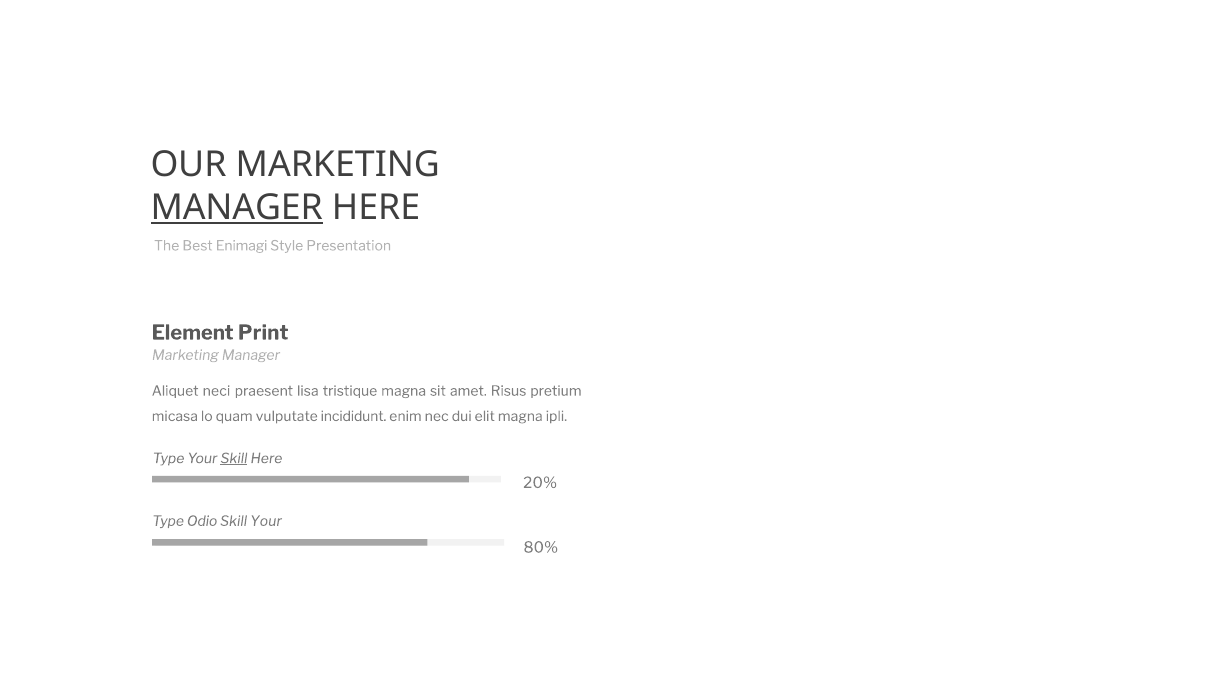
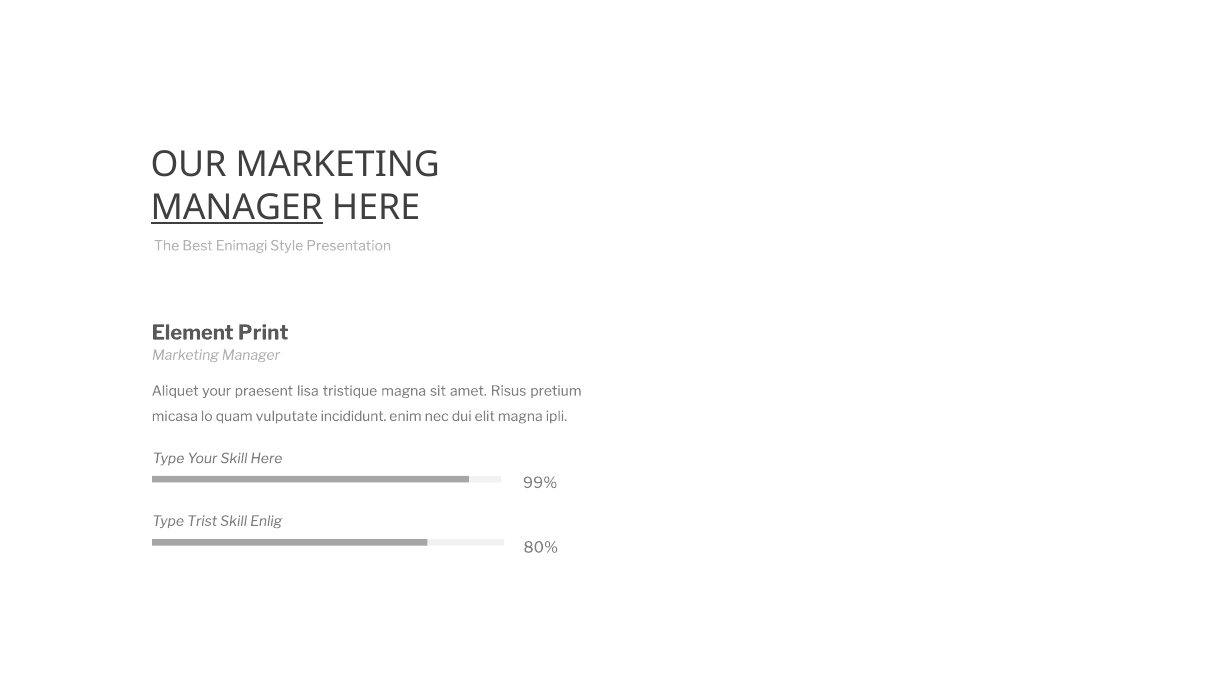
Aliquet neci: neci -> your (217, 391)
Skill underline: present -> none (234, 458)
20%: 20% -> 99% (540, 483)
Odio: Odio -> Trist (202, 521)
Skill Your: Your -> Enlig (266, 521)
